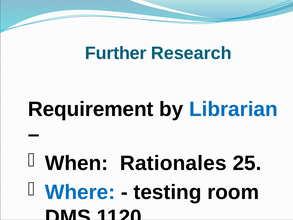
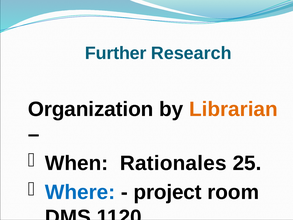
Requirement: Requirement -> Organization (91, 109)
Librarian colour: blue -> orange (233, 109)
testing: testing -> project (168, 192)
